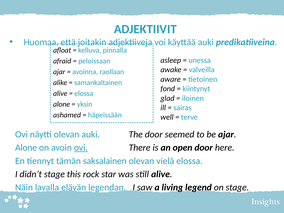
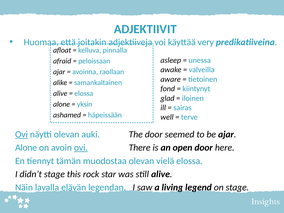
käyttää auki: auki -> very (206, 42)
Ovi underline: none -> present (21, 134)
saksalainen: saksalainen -> muodostaa (105, 161)
